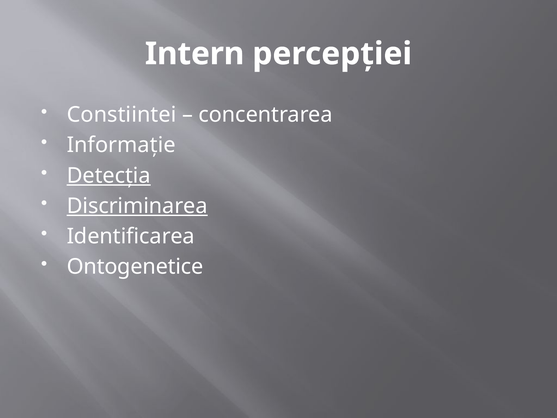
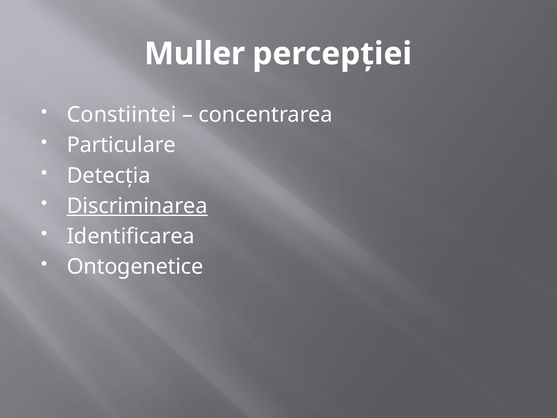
Intern: Intern -> Muller (195, 54)
Informaţie: Informaţie -> Particulare (121, 145)
Detecţia underline: present -> none (109, 175)
